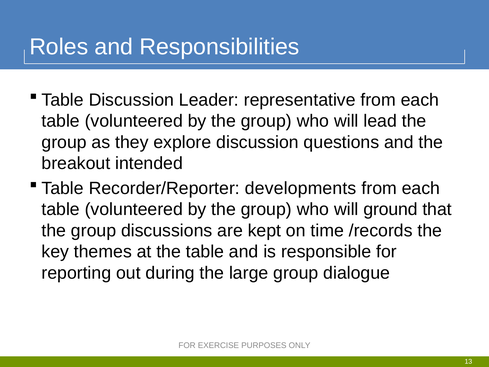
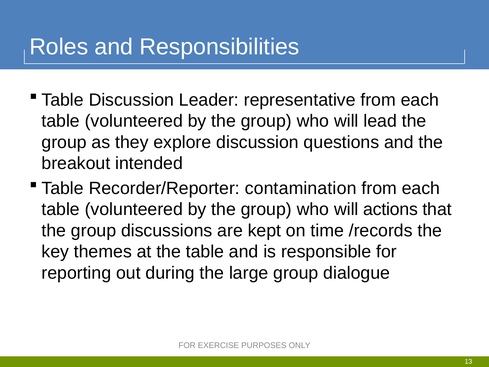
developments: developments -> contamination (301, 188)
ground: ground -> actions (391, 209)
